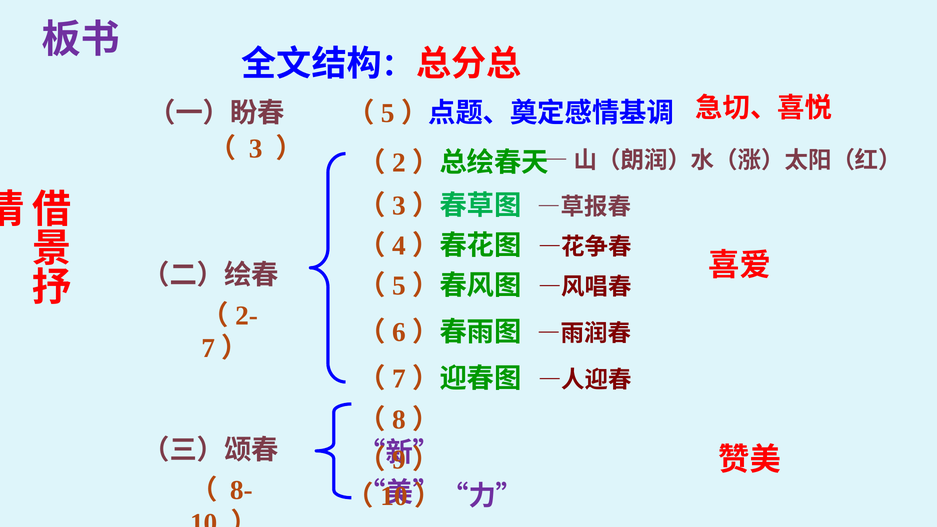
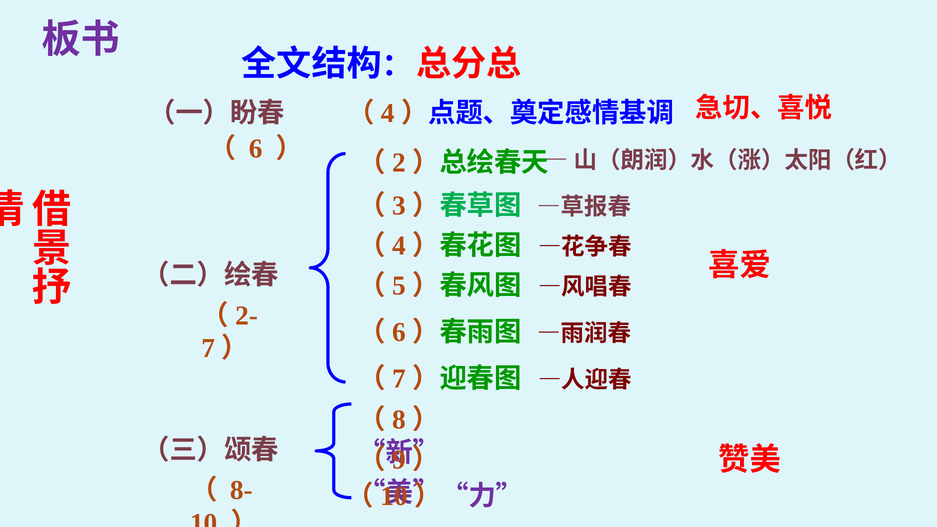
5: 5 -> 4 (388, 113)
3: 3 -> 6 (256, 149)
